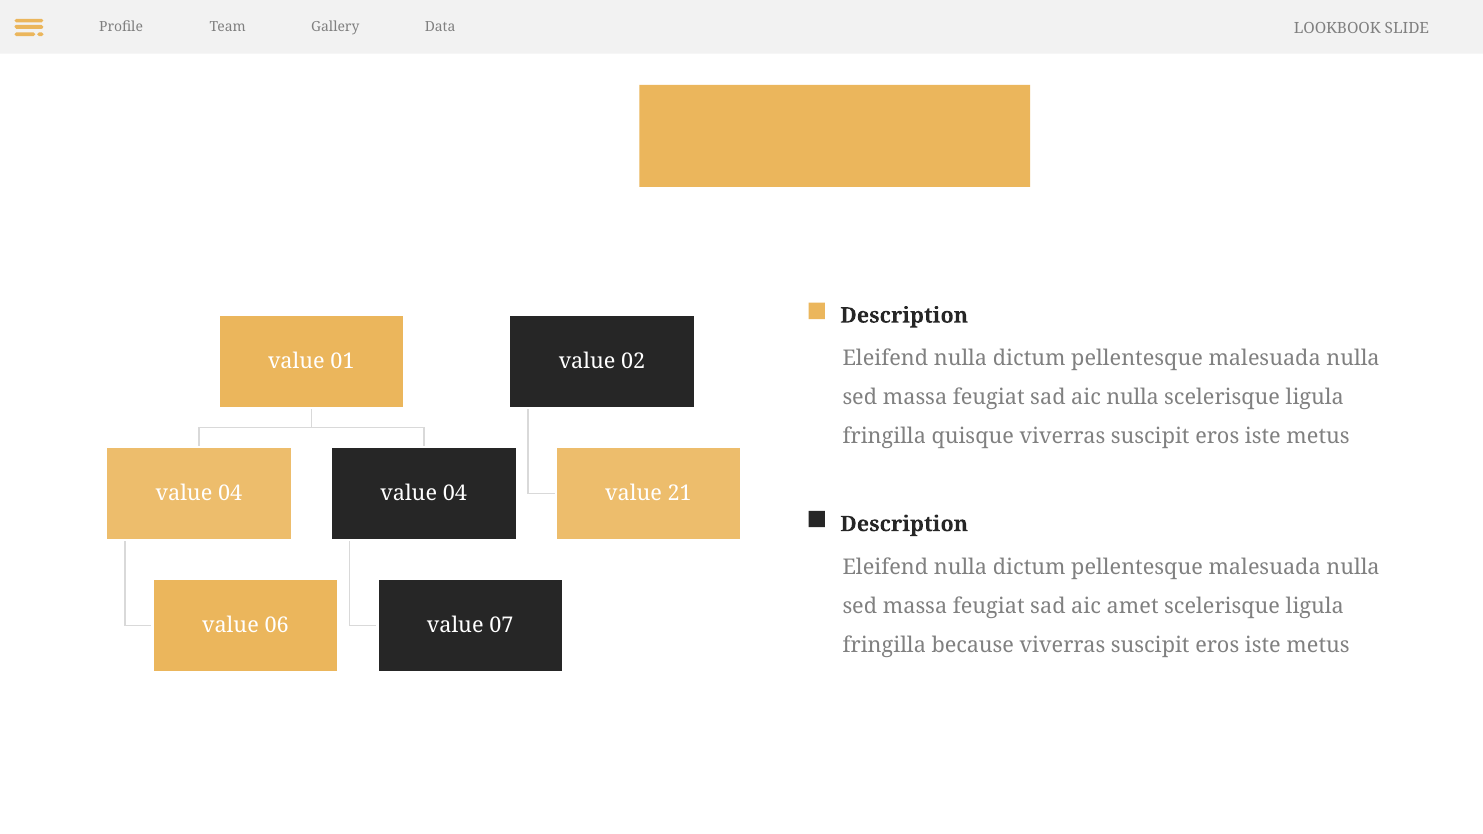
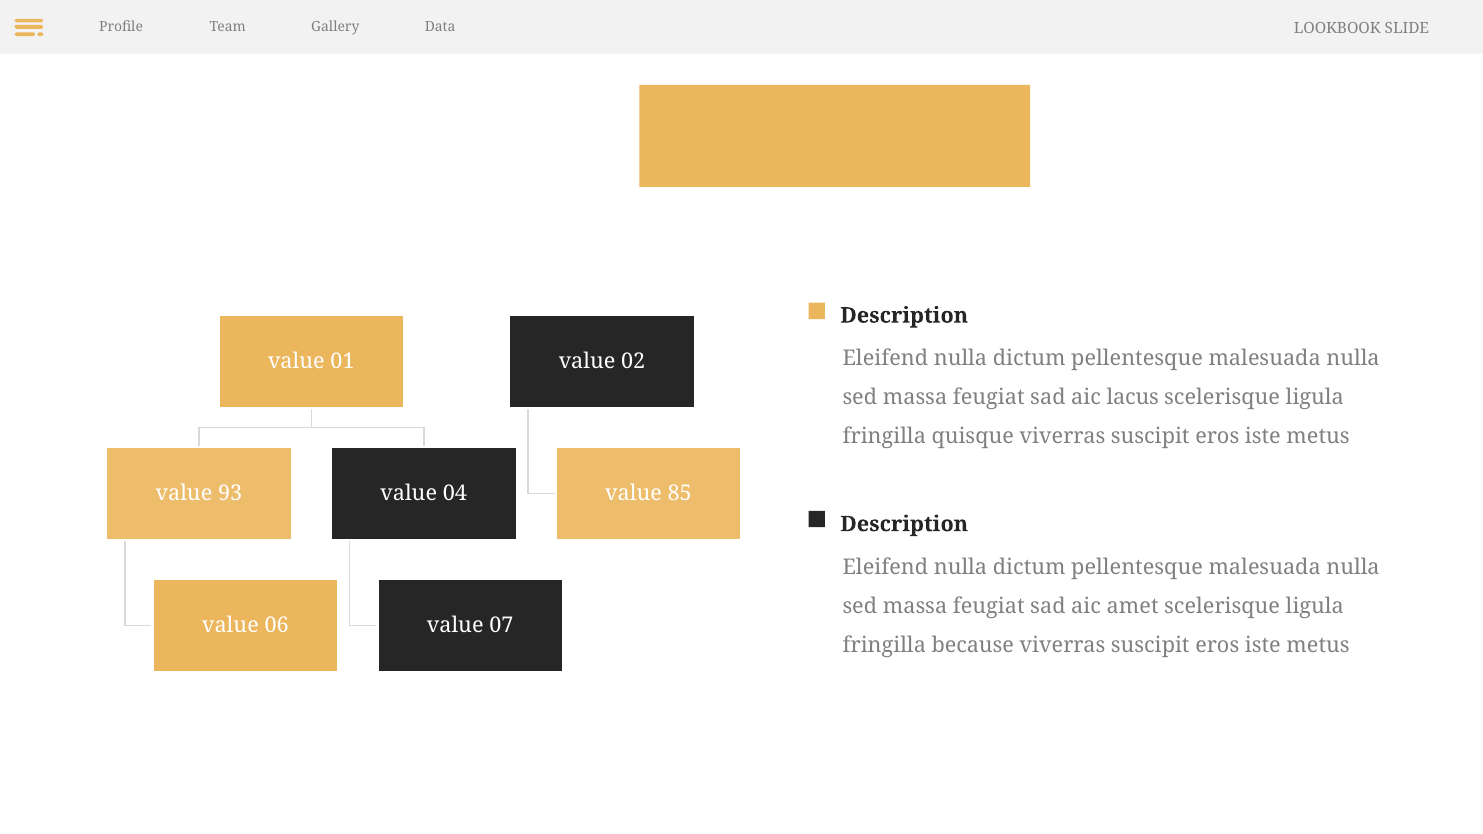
aic nulla: nulla -> lacus (1133, 398)
04: 04 -> 93 (230, 493)
21: 21 -> 85 (680, 493)
